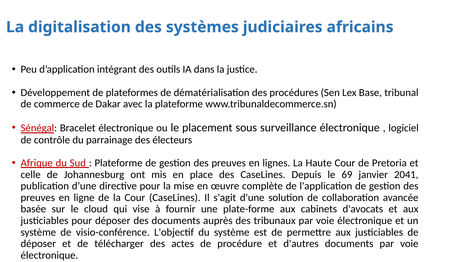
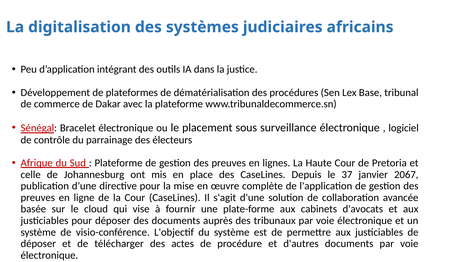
69: 69 -> 37 (347, 175)
2041: 2041 -> 2067 (406, 175)
